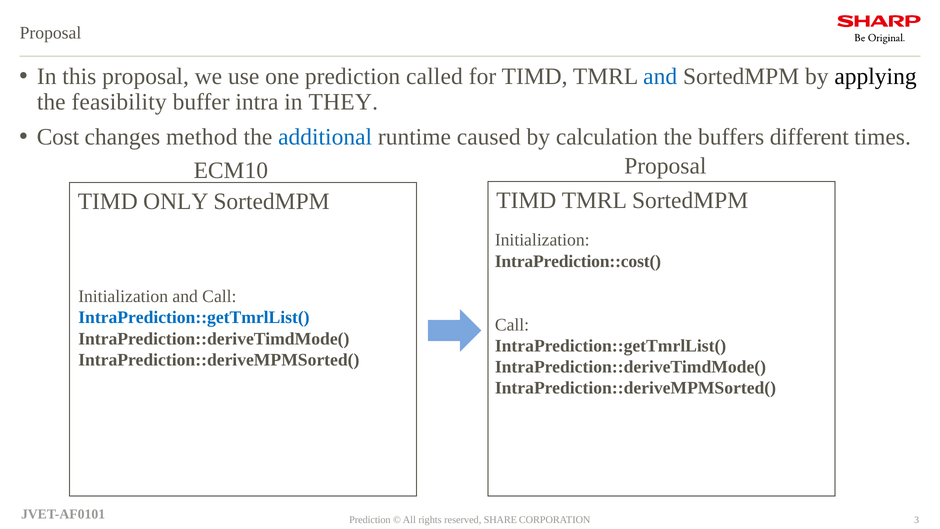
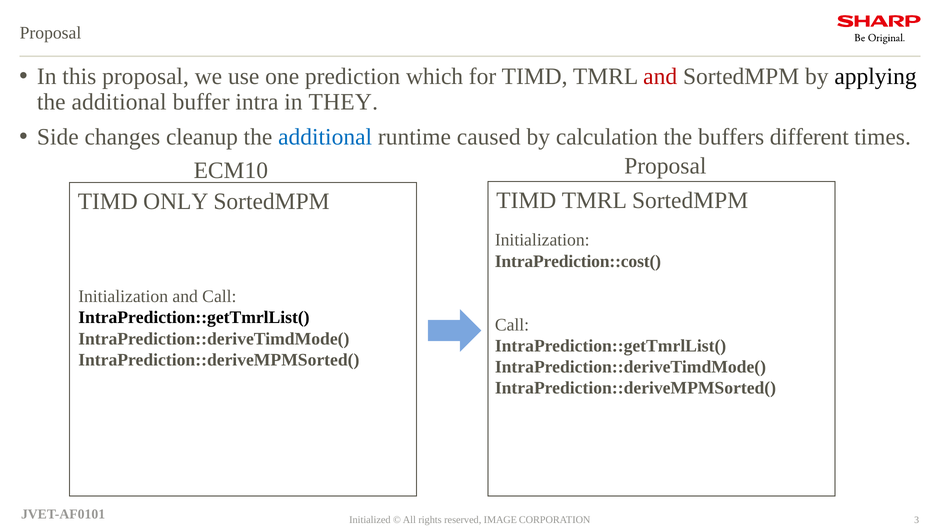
called: called -> which (435, 76)
and colour: blue -> red (660, 76)
feasibility: feasibility -> additional (119, 102)
Cost: Cost -> Side (58, 137)
method: method -> cleanup (202, 137)
IntraPrediction::getTmrlList( colour: blue -> black (194, 318)
Prediction: Prediction -> Initialized (370, 520)
SHARE: SHARE -> IMAGE (500, 520)
